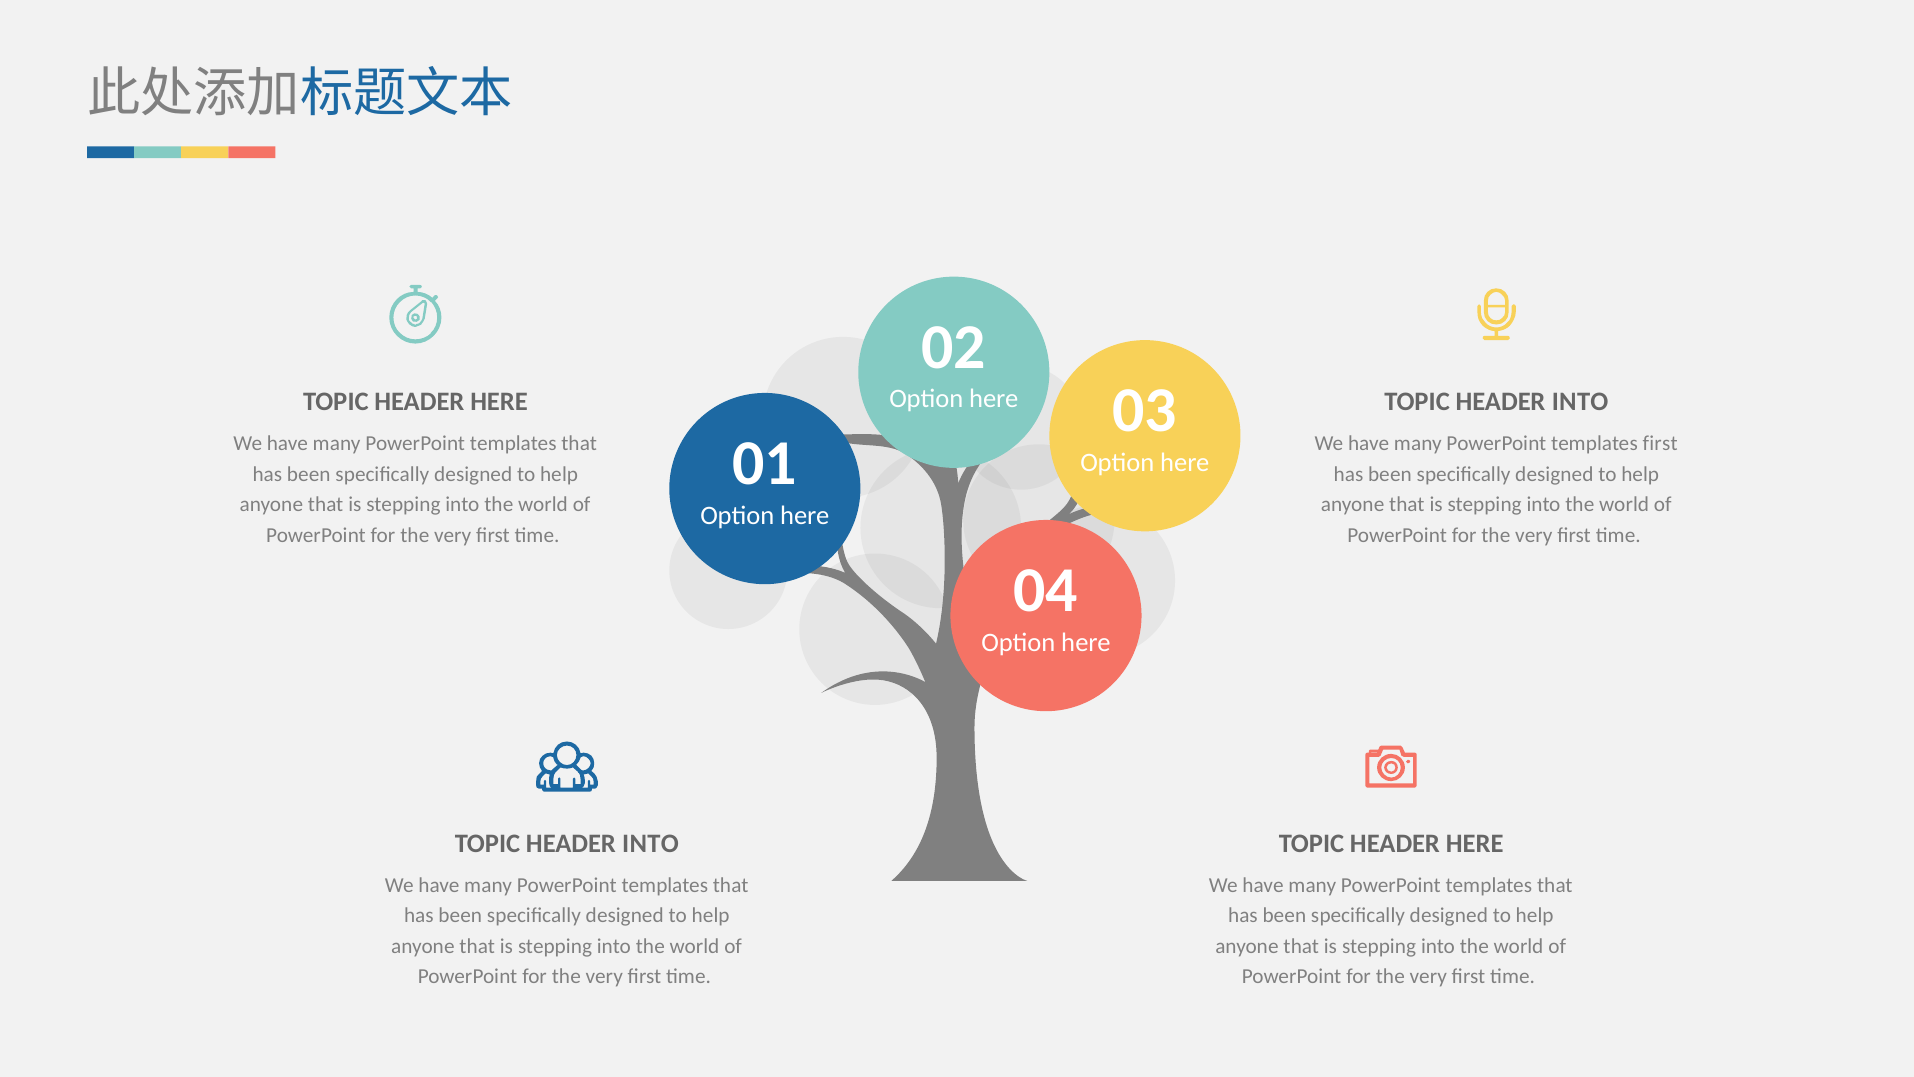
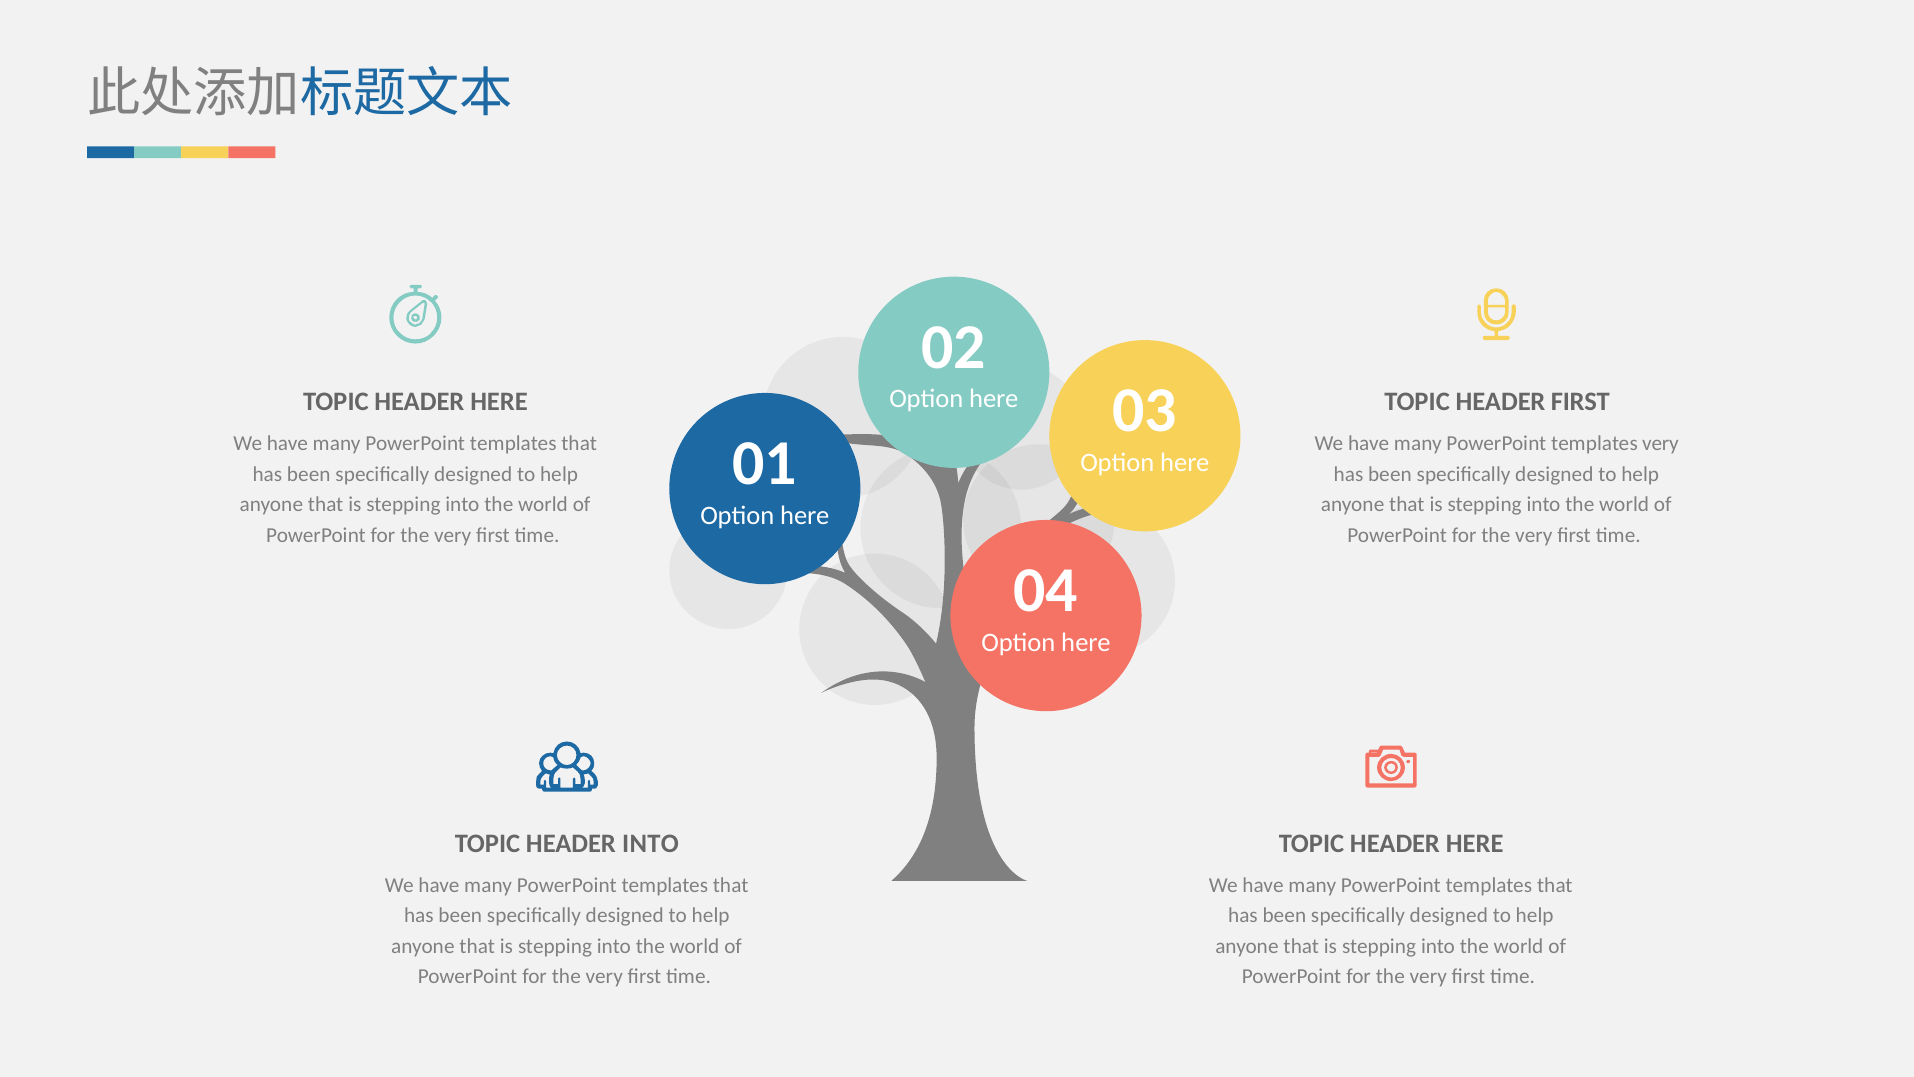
here TOPIC HEADER INTO: INTO -> FIRST (1580, 402)
templates first: first -> very (1660, 443)
